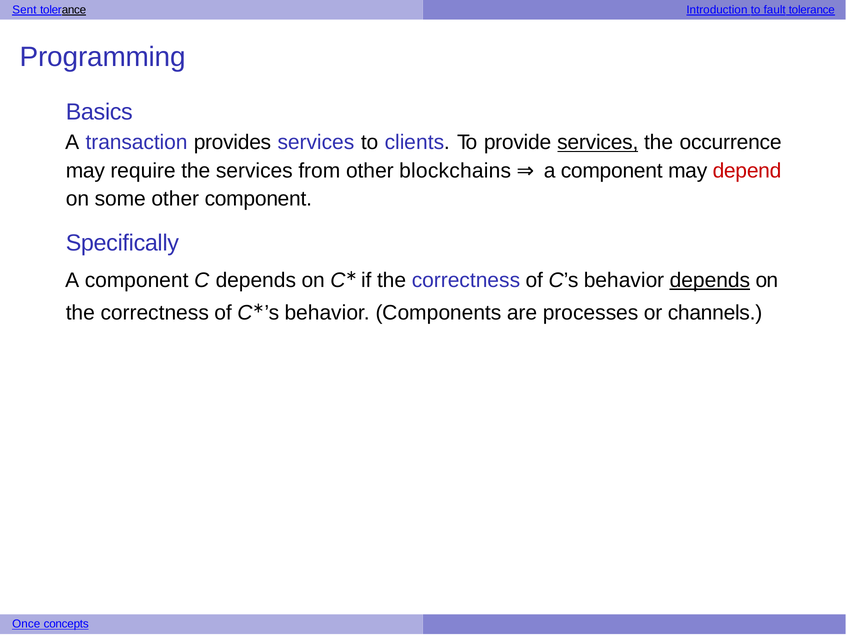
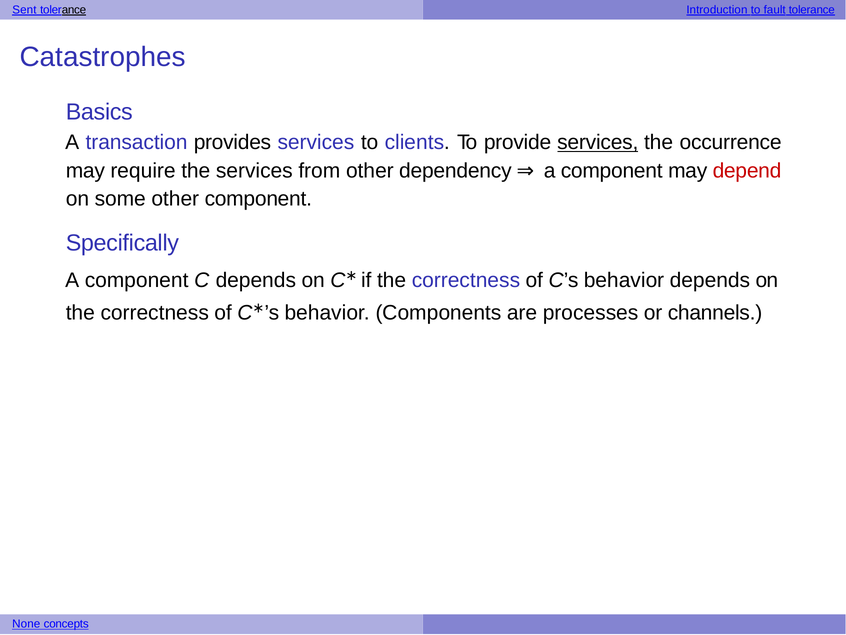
Programming: Programming -> Catastrophes (103, 57)
blockchains: blockchains -> dependency (455, 171)
depends underline: present -> none (710, 280)
Once: Once -> None (26, 624)
